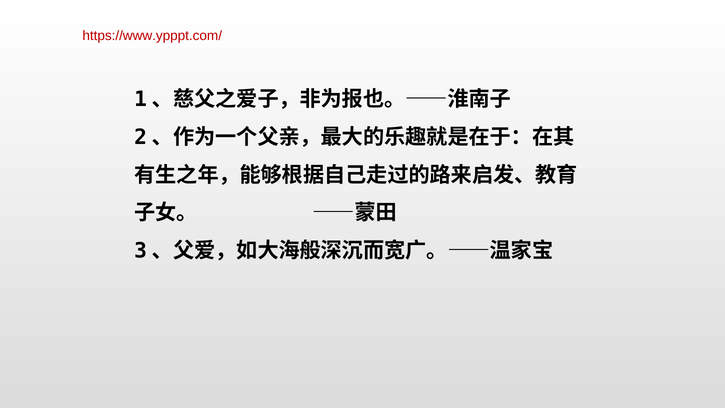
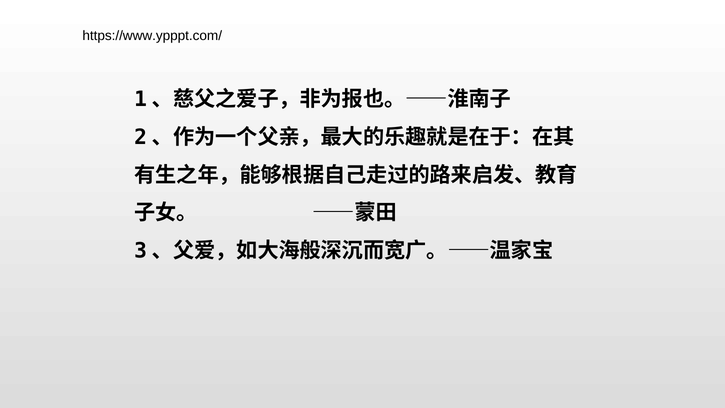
https://www.ypppt.com/ colour: red -> black (152, 36)
